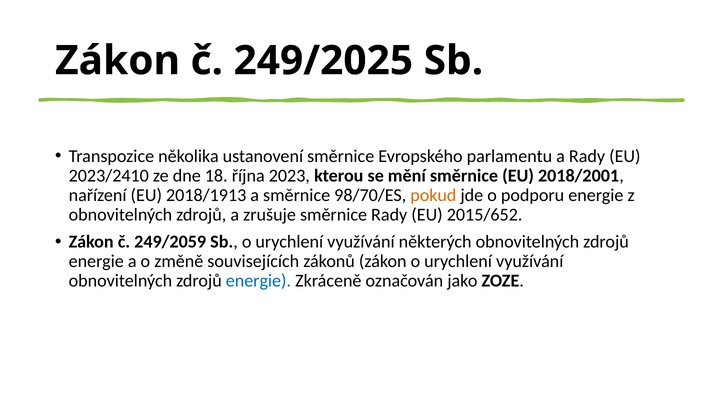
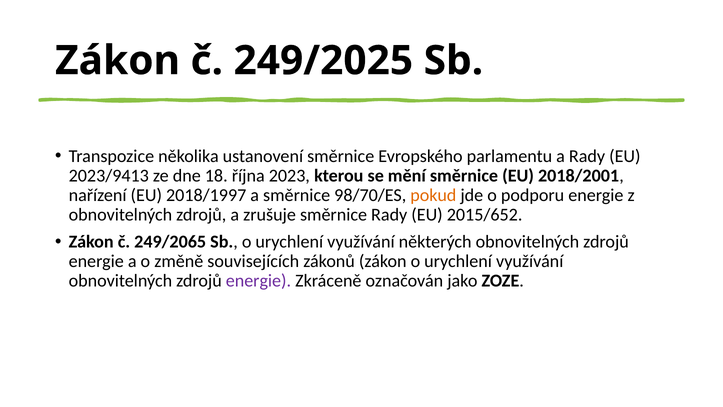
2023/2410: 2023/2410 -> 2023/9413 (109, 176)
2018/1913: 2018/1913 -> 2018/1997 (206, 195)
249/2059: 249/2059 -> 249/2065 (170, 242)
energie colour: blue -> purple (258, 281)
